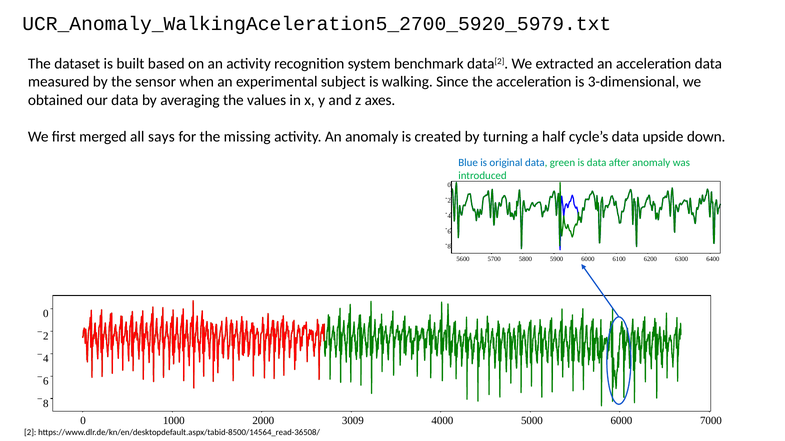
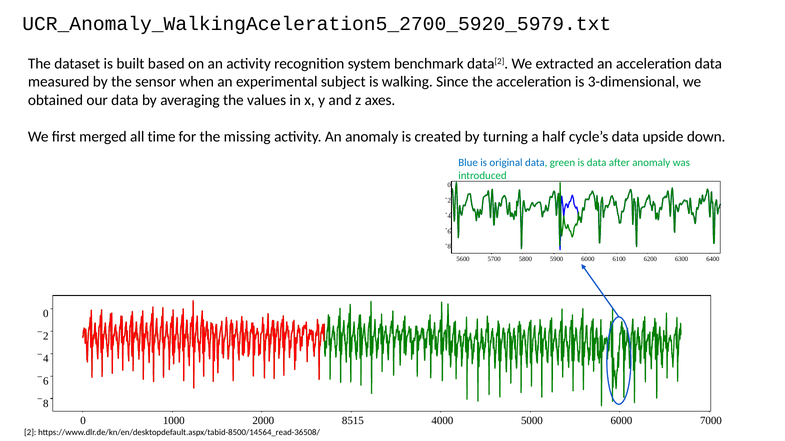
says: says -> time (162, 137)
3009: 3009 -> 8515 (353, 421)
